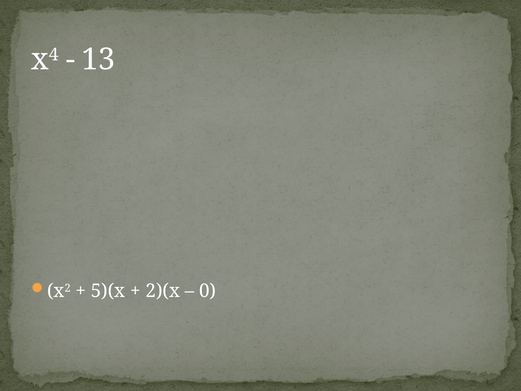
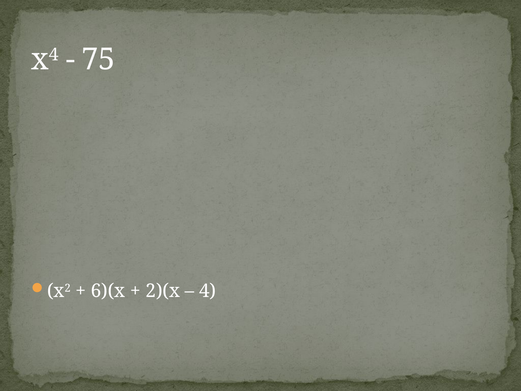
13: 13 -> 75 (98, 59)
5)(x: 5)(x -> 6)(x (108, 291)
0: 0 -> 4 (208, 291)
